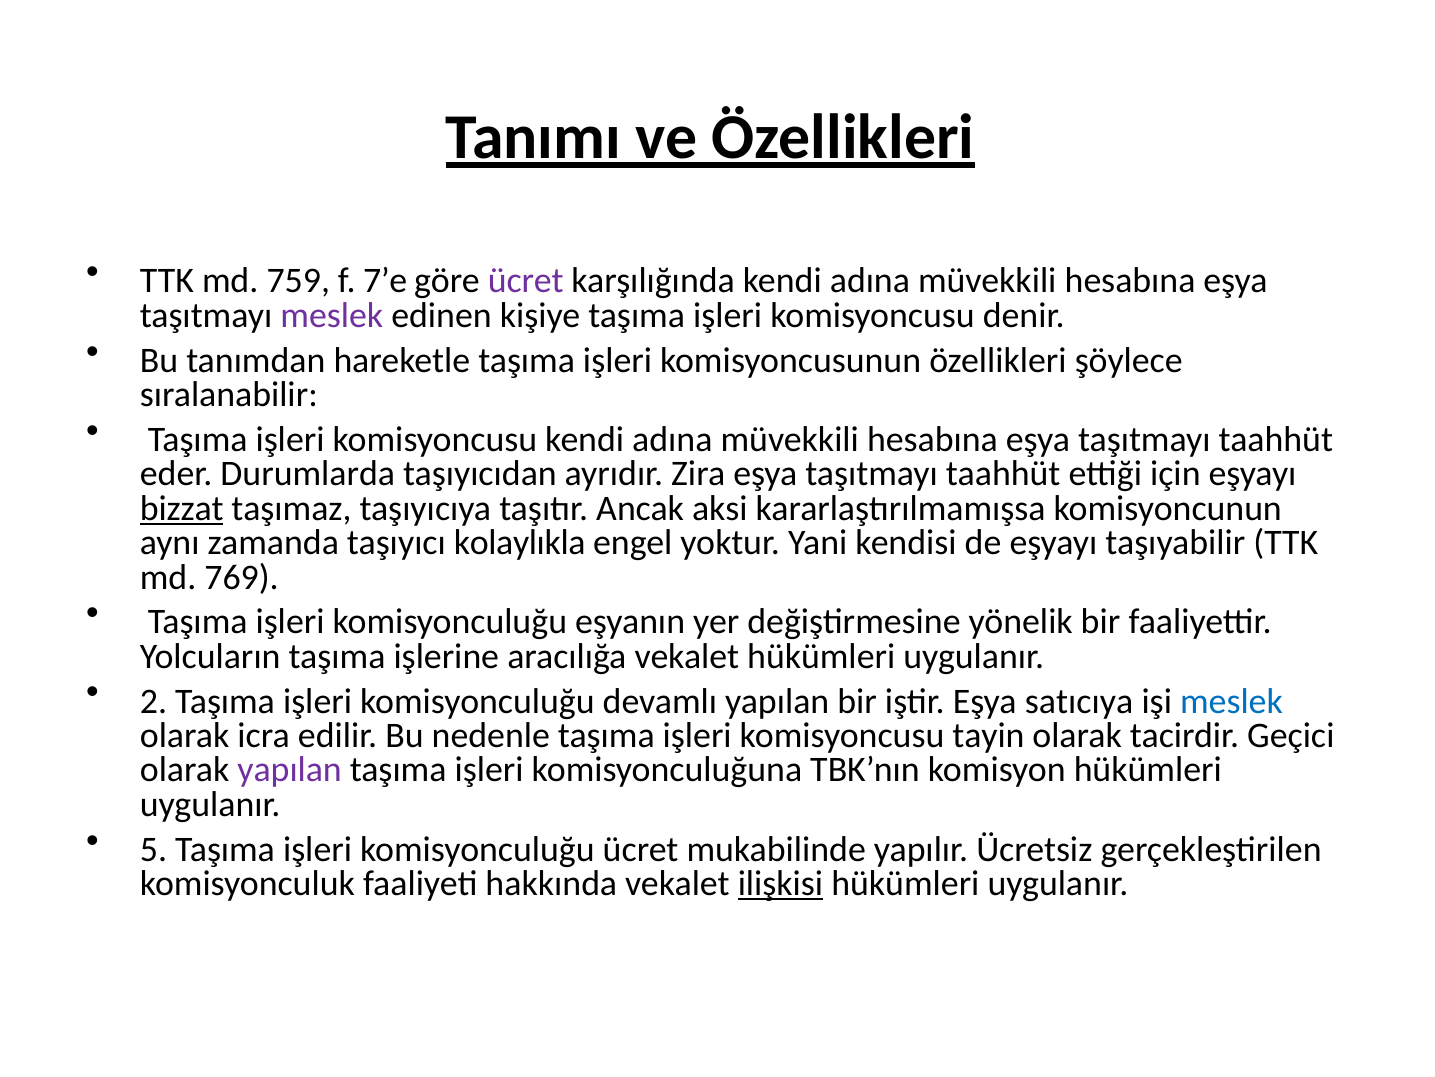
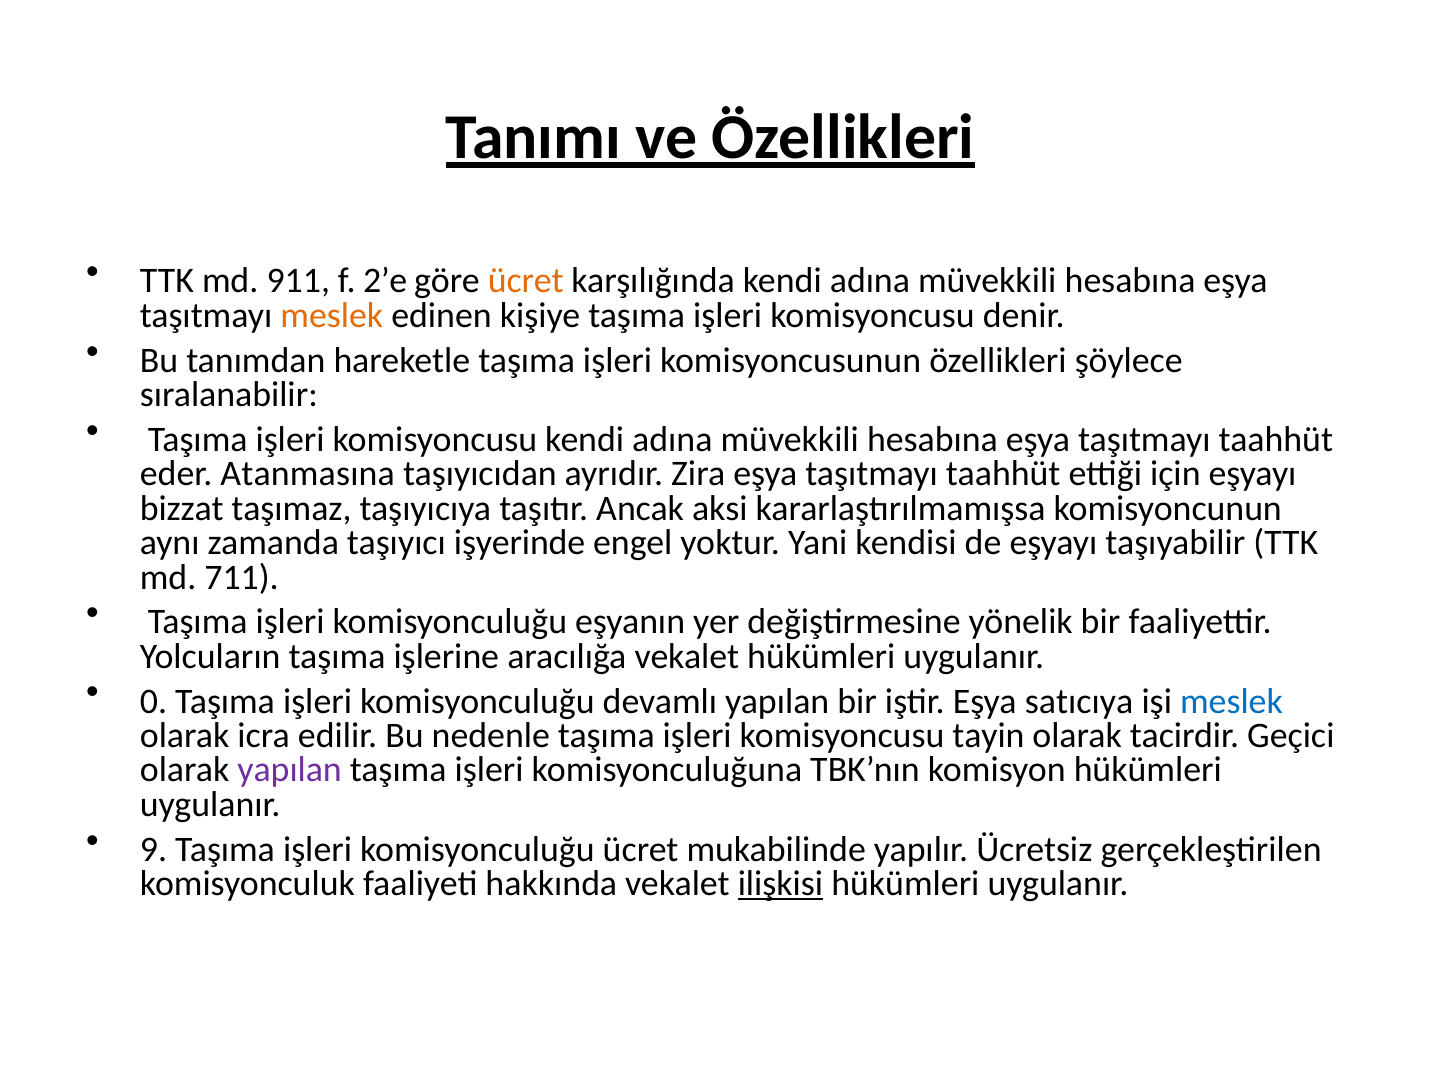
759: 759 -> 911 (298, 281)
7’e: 7’e -> 2’e (385, 281)
ücret colour: purple -> orange (526, 281)
meslek colour: purple -> orange (332, 315)
Durumlarda: Durumlarda -> Atanmasına (308, 474)
bizzat underline: present -> none (182, 508)
kolaylıkla: kolaylıkla -> işyerinde (520, 542)
769: 769 -> 711 (242, 577)
2: 2 -> 0 (154, 701)
5: 5 -> 9 (154, 849)
